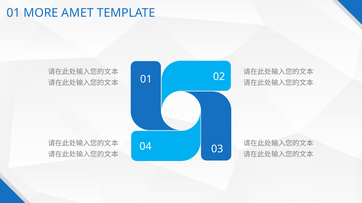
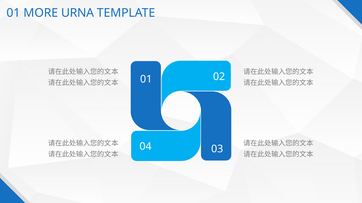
AMET: AMET -> URNA (78, 13)
